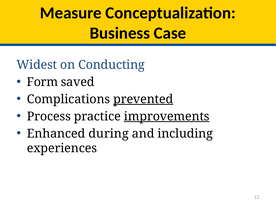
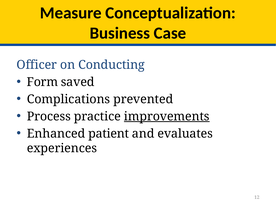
Widest: Widest -> Officer (37, 65)
prevented underline: present -> none (143, 99)
during: during -> patient (109, 134)
including: including -> evaluates (185, 134)
